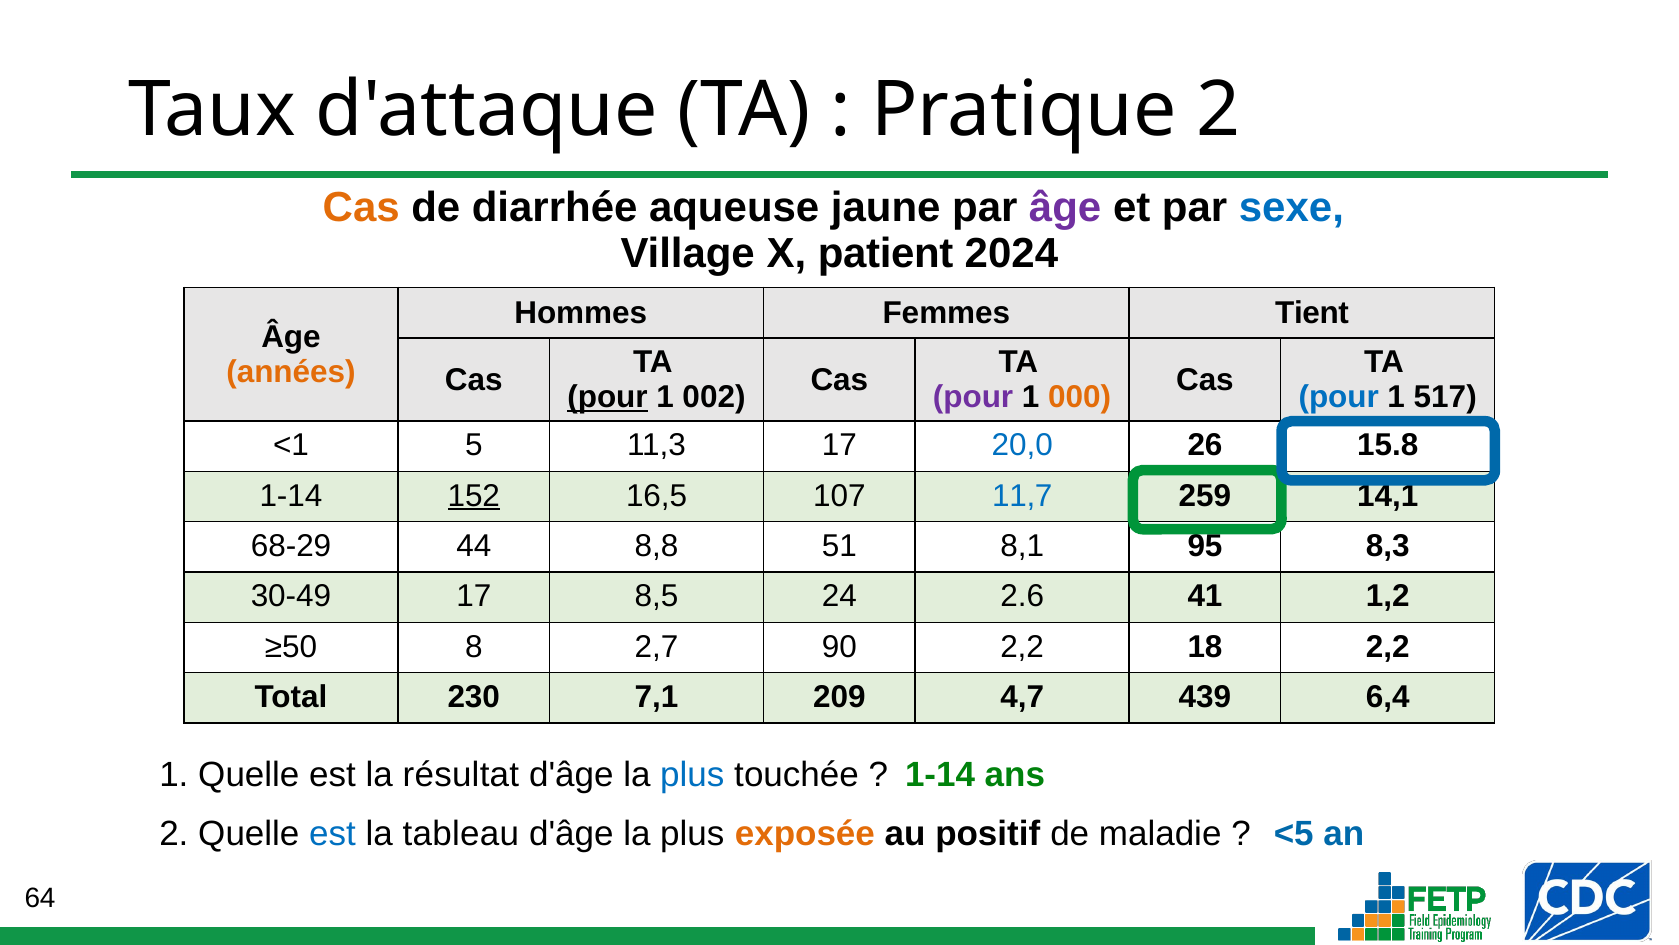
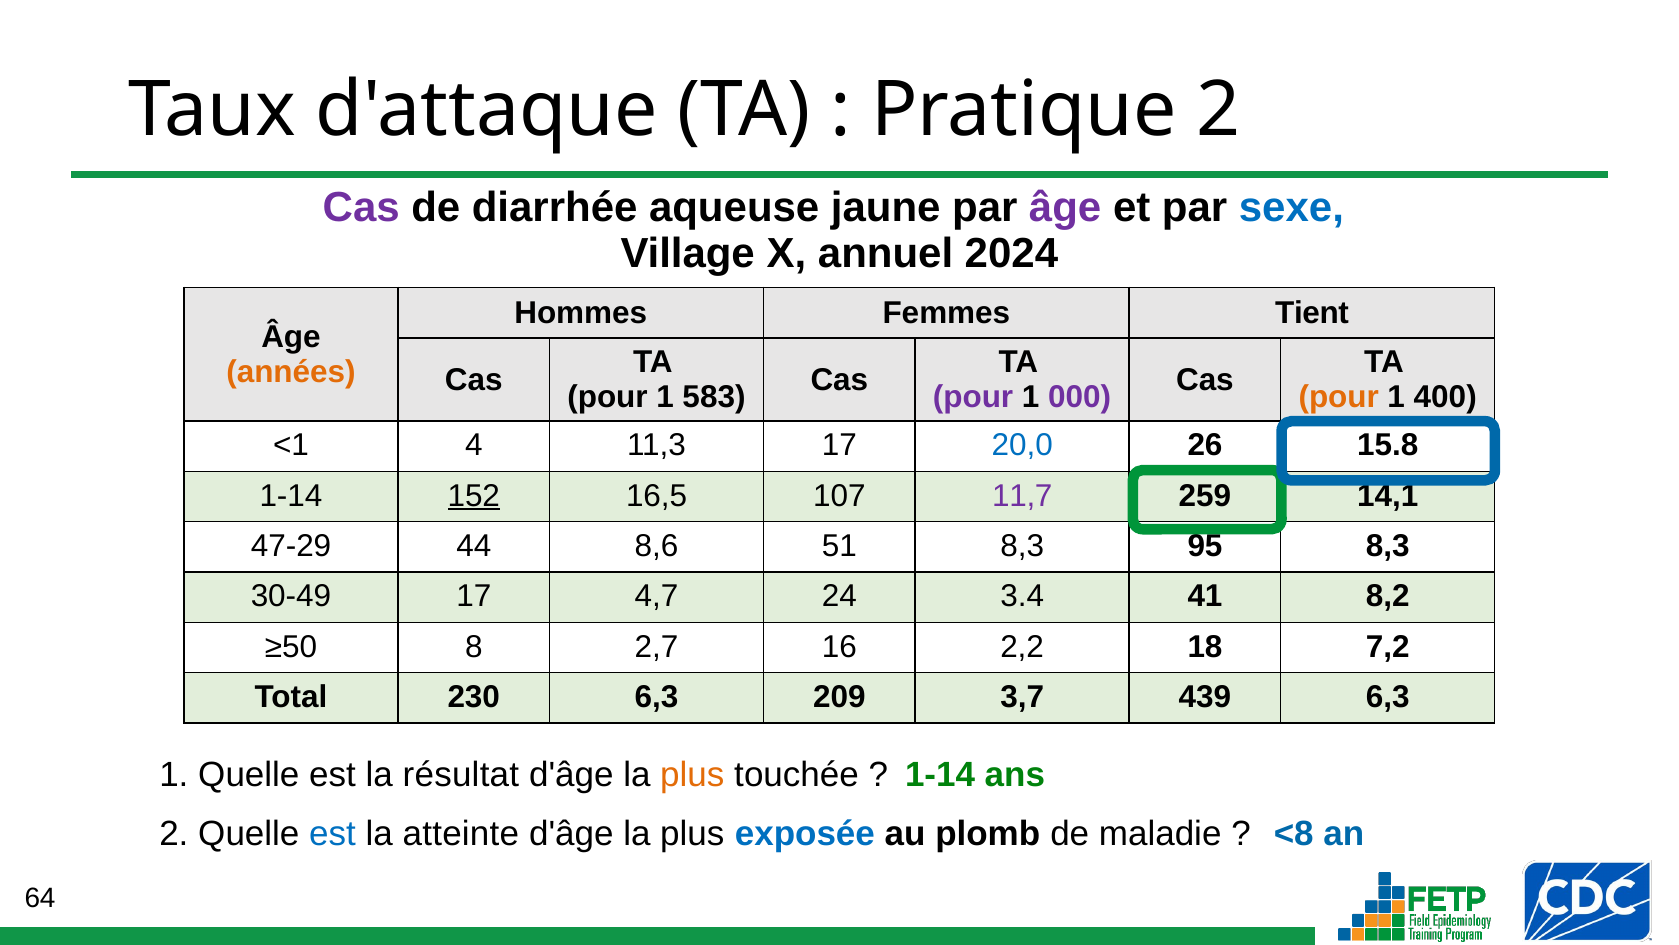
Cas colour: orange -> purple (361, 208)
patient: patient -> annuel (886, 253)
pour underline: present -> none (608, 397)
002: 002 -> 583 (714, 397)
000 colour: orange -> purple (1080, 397)
pour colour: blue -> orange (1339, 397)
517: 517 -> 400 (1445, 397)
5: 5 -> 4 (474, 445)
11,7 colour: blue -> purple (1022, 495)
68-29: 68-29 -> 47-29 (291, 546)
8,8: 8,8 -> 8,6 (657, 546)
51 8,1: 8,1 -> 8,3 (1022, 546)
8,5: 8,5 -> 4,7 (657, 596)
2.6: 2.6 -> 3.4 (1022, 596)
1,2: 1,2 -> 8,2 (1388, 596)
90: 90 -> 16 (839, 646)
18 2,2: 2,2 -> 7,2 (1388, 646)
230 7,1: 7,1 -> 6,3 (657, 697)
4,7: 4,7 -> 3,7 (1022, 697)
439 6,4: 6,4 -> 6,3 (1388, 697)
plus colour: blue -> orange (692, 774)
<5: <5 -> <8 (1294, 833)
tableau: tableau -> atteinte (461, 834)
exposée colour: orange -> blue (805, 834)
positif: positif -> plomb (988, 834)
